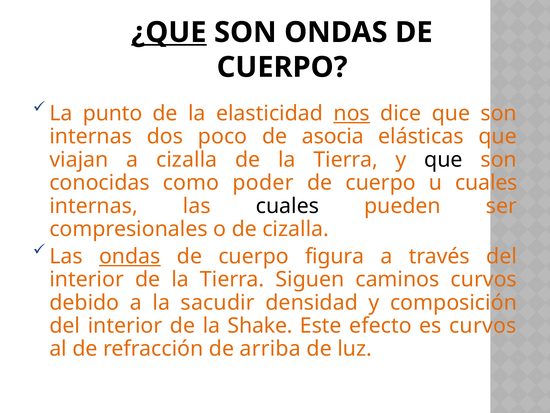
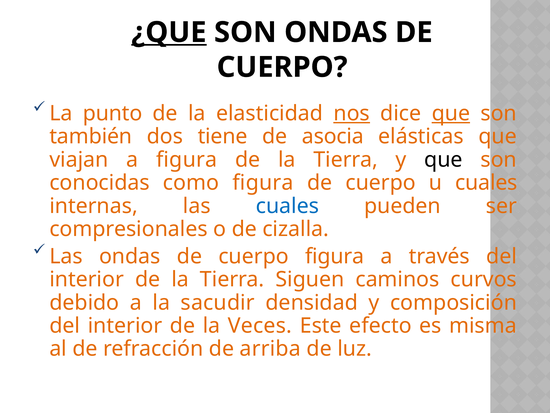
que underline: none -> present (451, 113)
internas: internas -> también (91, 136)
poco: poco -> tiene (223, 136)
a cizalla: cizalla -> figura (187, 159)
como poder: poder -> figura (263, 183)
cuales colour: black -> blue (287, 206)
ondas underline: present -> none (130, 256)
Shake: Shake -> Veces (260, 325)
es curvos: curvos -> misma (483, 325)
